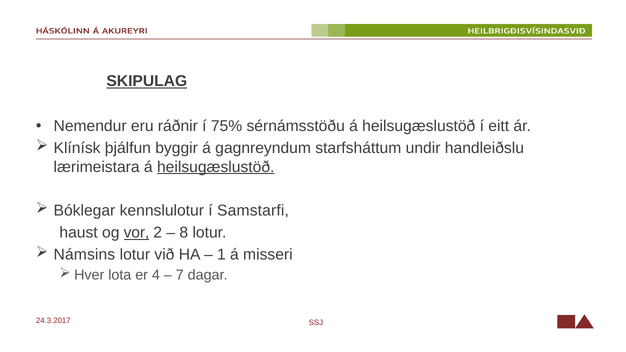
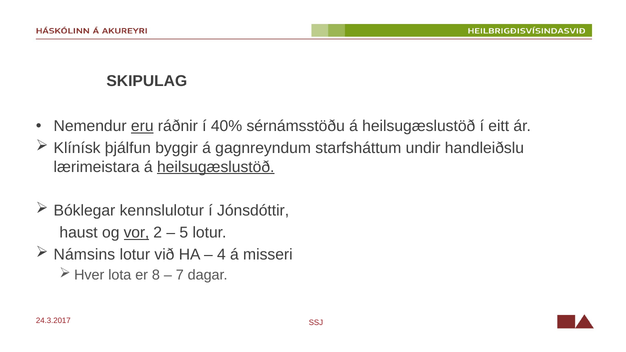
SKIPULAG underline: present -> none (147, 81)
eru underline: none -> present (142, 126)
75%: 75% -> 40% (227, 126)
Samstarfi: Samstarfi -> Jónsdóttir (253, 211)
8: 8 -> 5 (184, 233)
1: 1 -> 4 (221, 255)
4: 4 -> 8 (156, 275)
